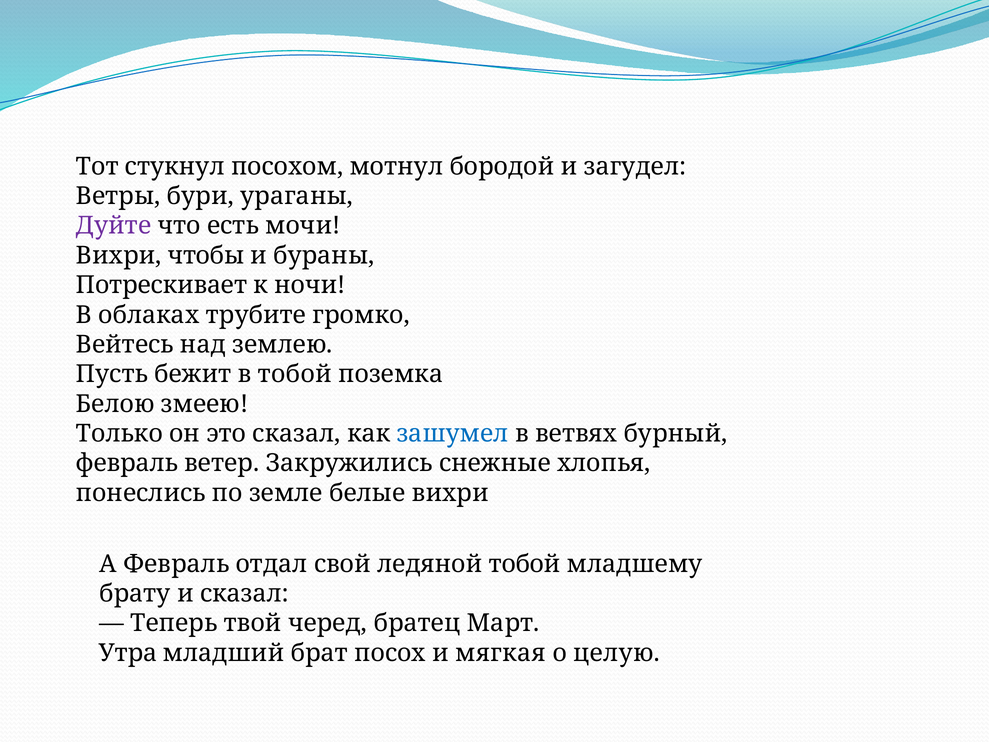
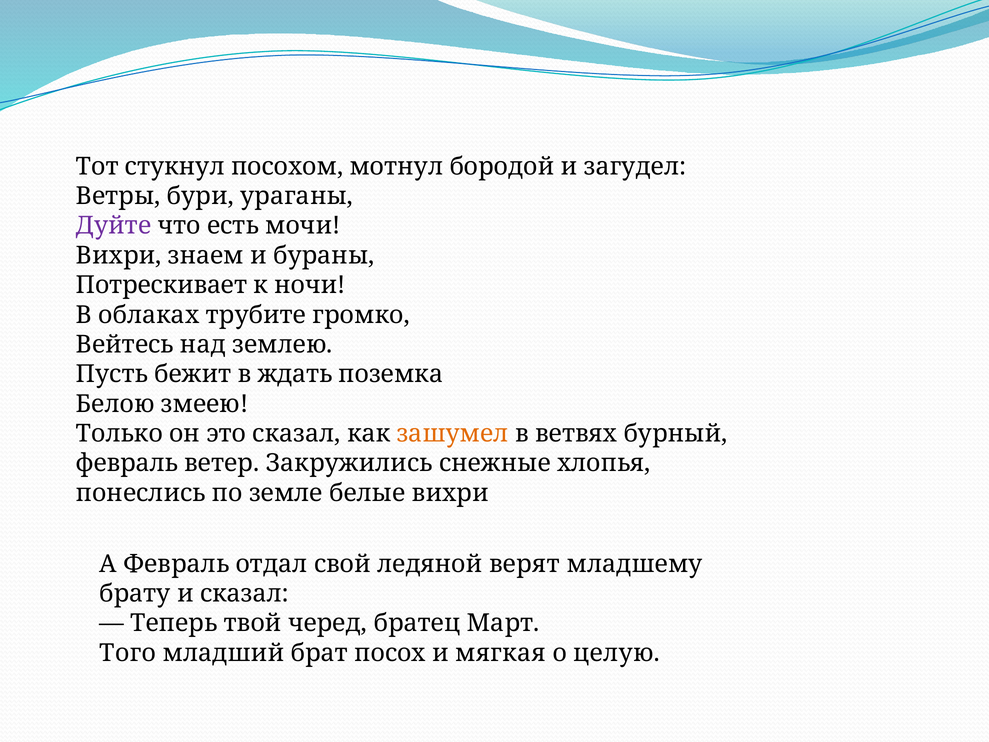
чтобы: чтобы -> знаем (206, 255)
в тобой: тобой -> ждать (295, 374)
зашумел colour: blue -> orange (453, 433)
ледяной тобой: тобой -> верят (524, 564)
Утра: Утра -> Того (128, 653)
